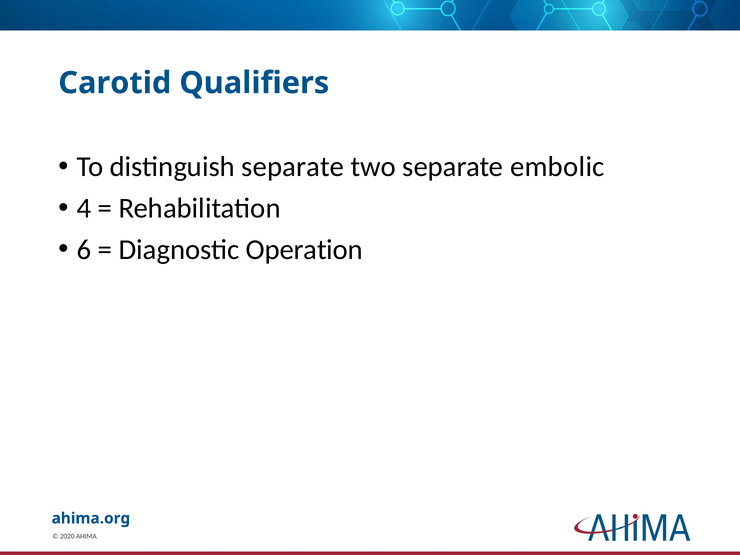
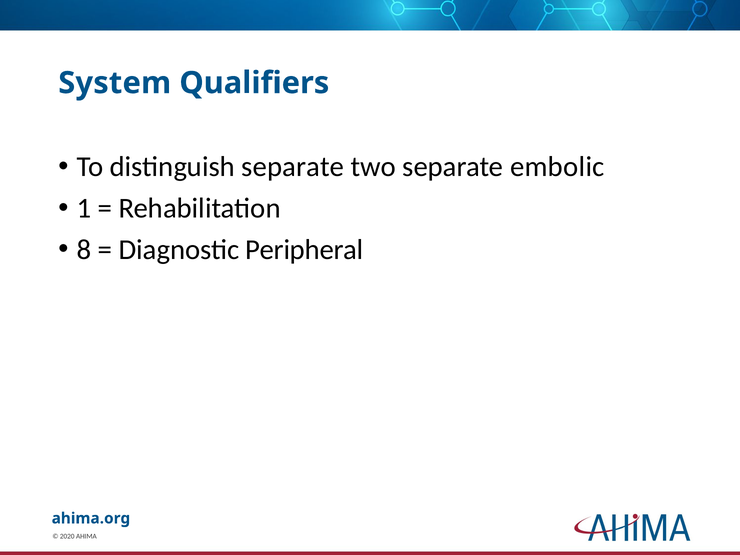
Carotid: Carotid -> System (115, 83)
4: 4 -> 1 (84, 208)
6: 6 -> 8 (84, 250)
Operation: Operation -> Peripheral (304, 250)
